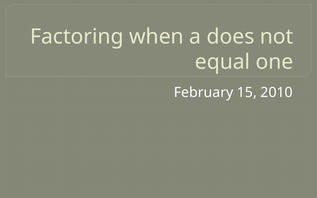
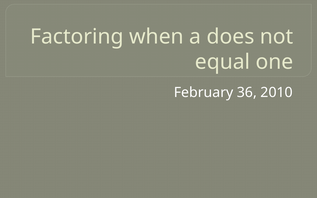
15: 15 -> 36 (247, 92)
